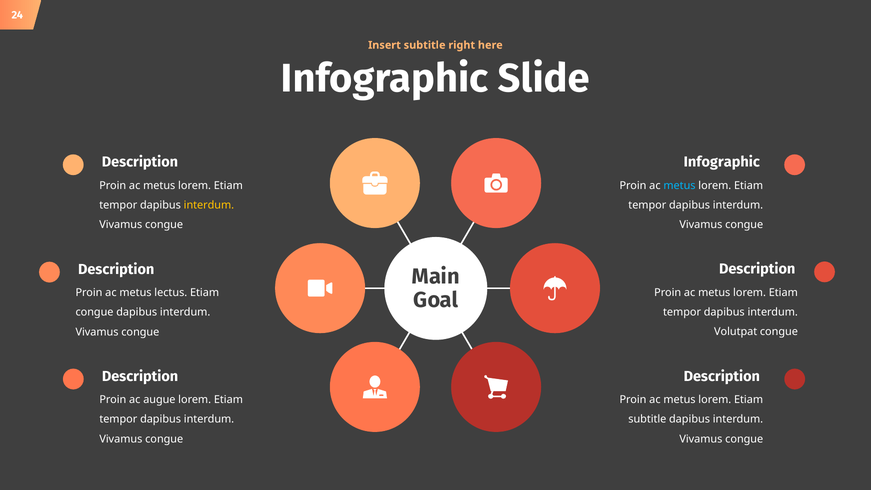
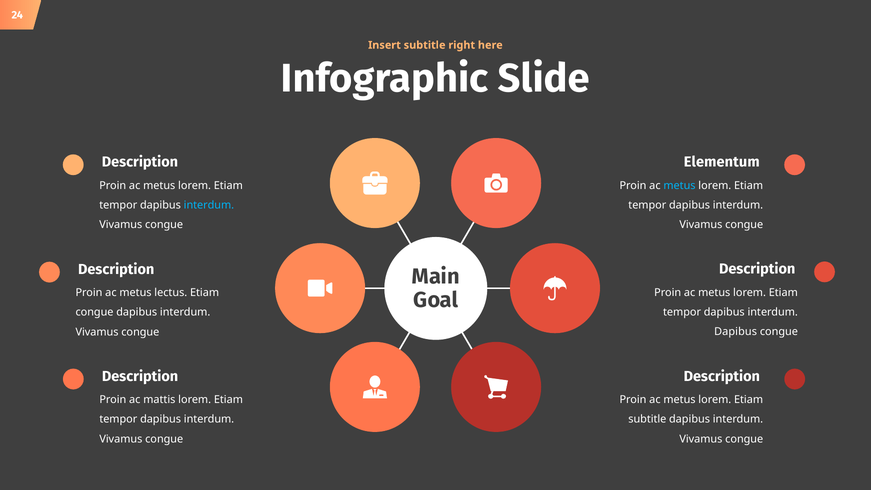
Infographic: Infographic -> Elementum (722, 162)
interdum colour: yellow -> light blue (209, 205)
Volutpat: Volutpat -> Dapibus (736, 332)
augue: augue -> mattis (159, 400)
